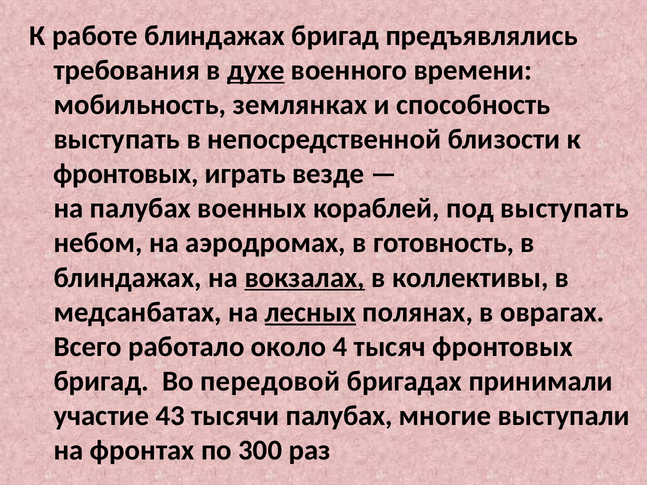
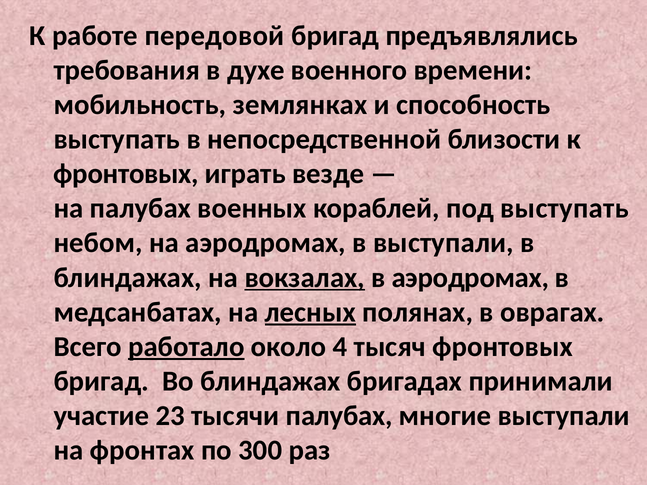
работе блиндажах: блиндажах -> передовой (214, 36)
духе underline: present -> none (256, 70)
в готовность: готовность -> выступали (443, 243)
в коллективы: коллективы -> аэродромах (470, 278)
работало underline: none -> present (186, 347)
Во передовой: передовой -> блиндажах (270, 381)
43: 43 -> 23 (170, 416)
